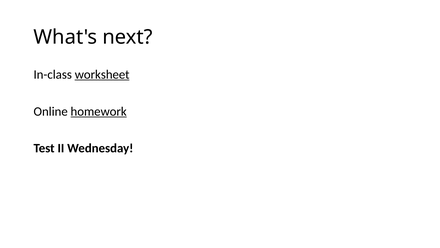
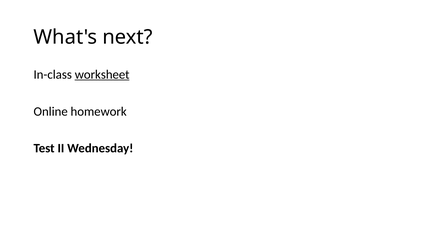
homework underline: present -> none (99, 111)
